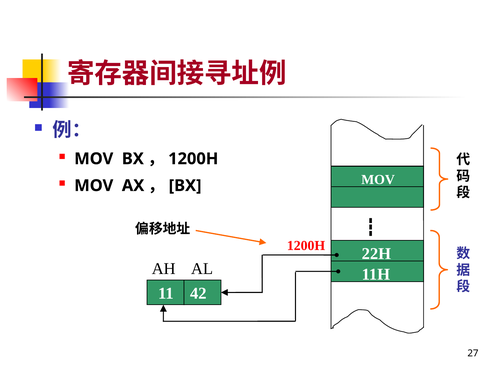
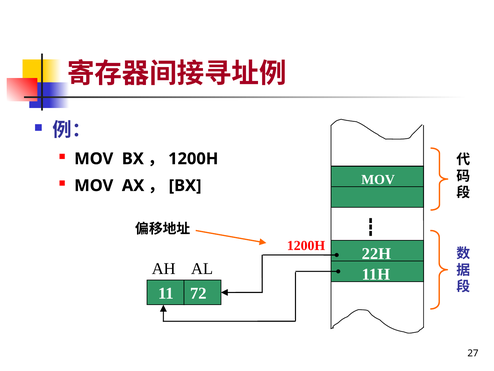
42: 42 -> 72 (198, 293)
